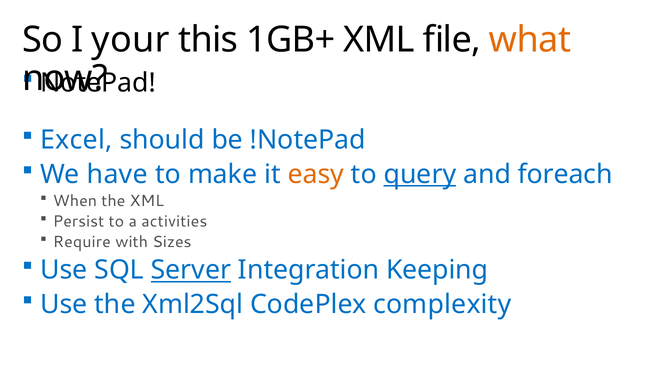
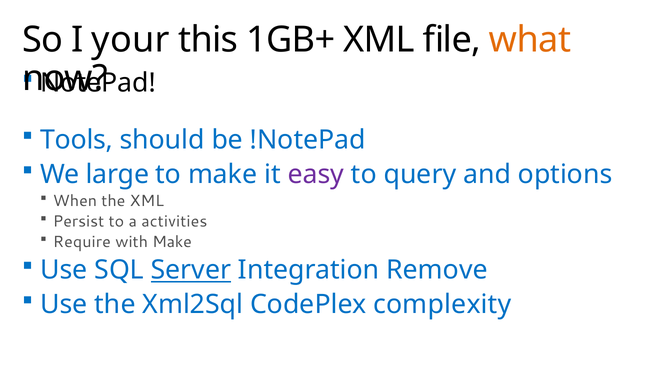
Excel: Excel -> Tools (77, 140)
have: have -> large (118, 174)
easy colour: orange -> purple (316, 174)
query underline: present -> none (420, 174)
foreach: foreach -> options (565, 174)
with Sizes: Sizes -> Make (172, 242)
Keeping: Keeping -> Remove (437, 270)
